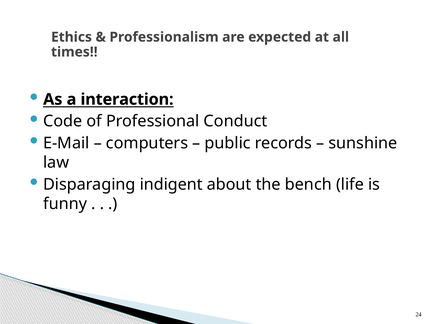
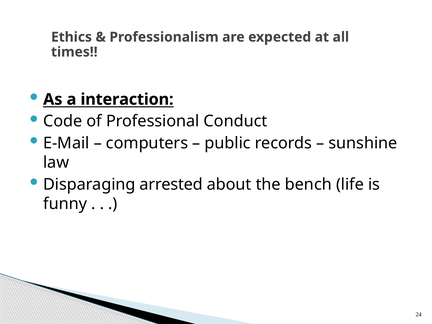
indigent: indigent -> arrested (171, 184)
